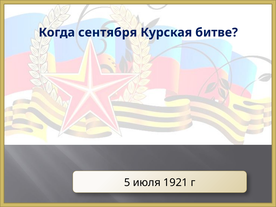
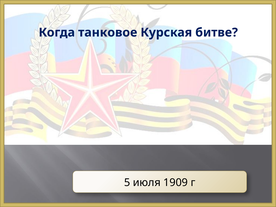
сентября: сентября -> танковое (108, 32)
1921: 1921 -> 1909 (176, 182)
